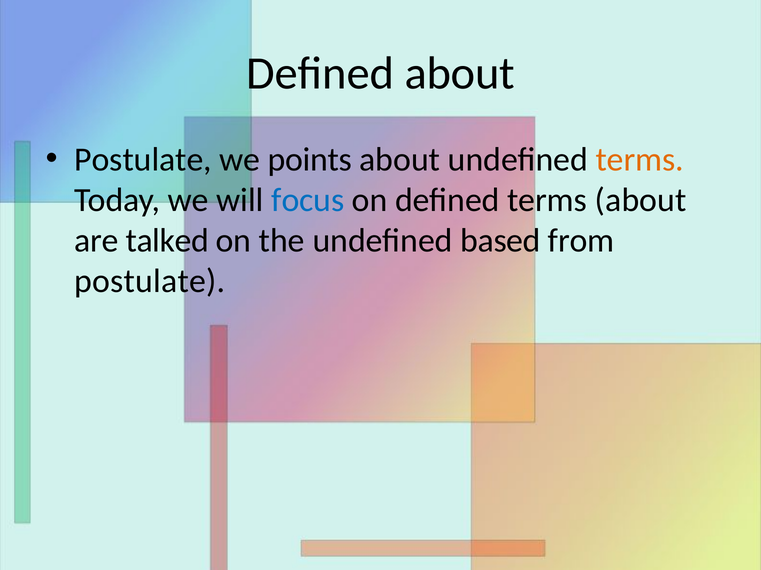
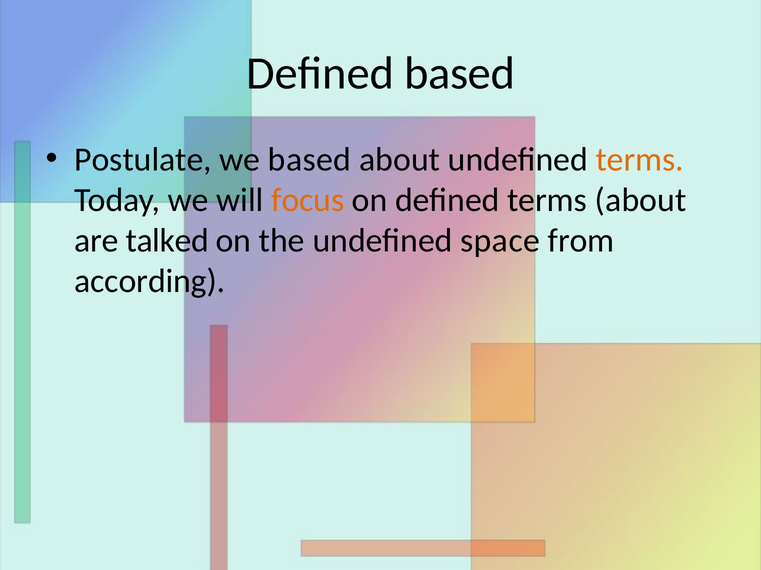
Defined about: about -> based (460, 74)
we points: points -> based (310, 160)
focus colour: blue -> orange (308, 200)
based: based -> space (500, 241)
postulate: postulate -> according (150, 282)
